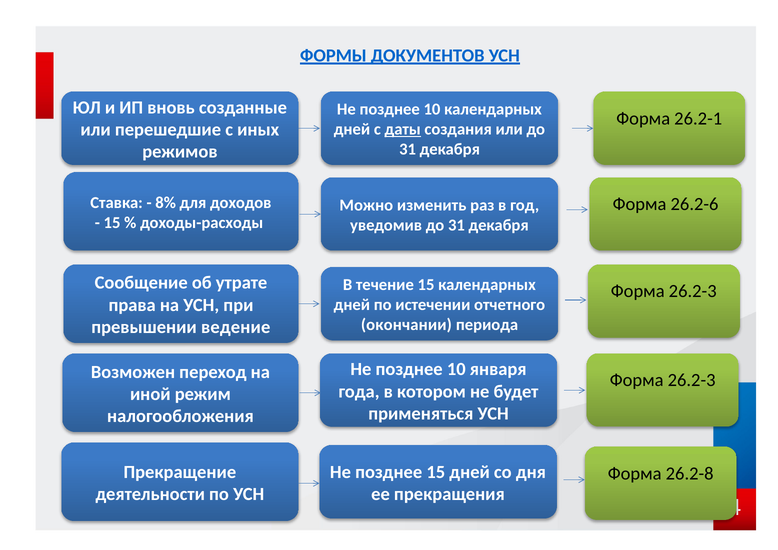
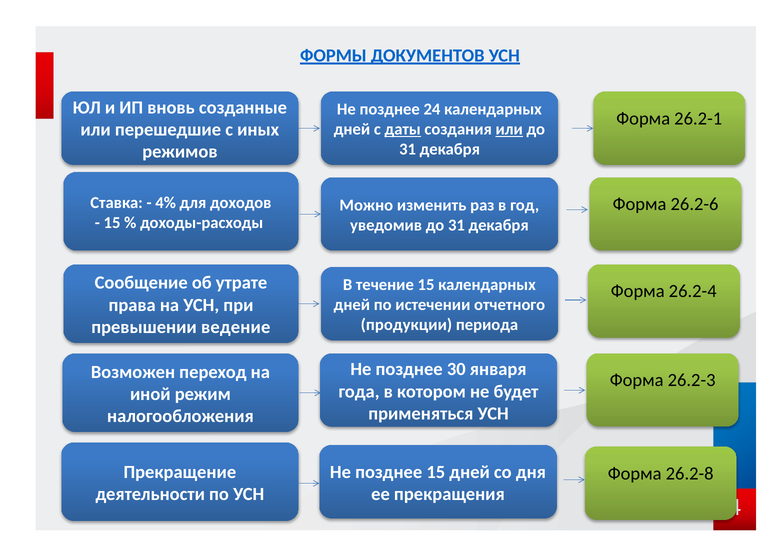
10: 10 -> 24 (432, 110)
или underline: none -> present (509, 129)
8%: 8% -> 4% (166, 203)
26.2-3: 26.2-3 -> 26.2-4 (693, 291)
окончании: окончании -> продукции (406, 325)
10: 10 -> 30 (456, 369)
